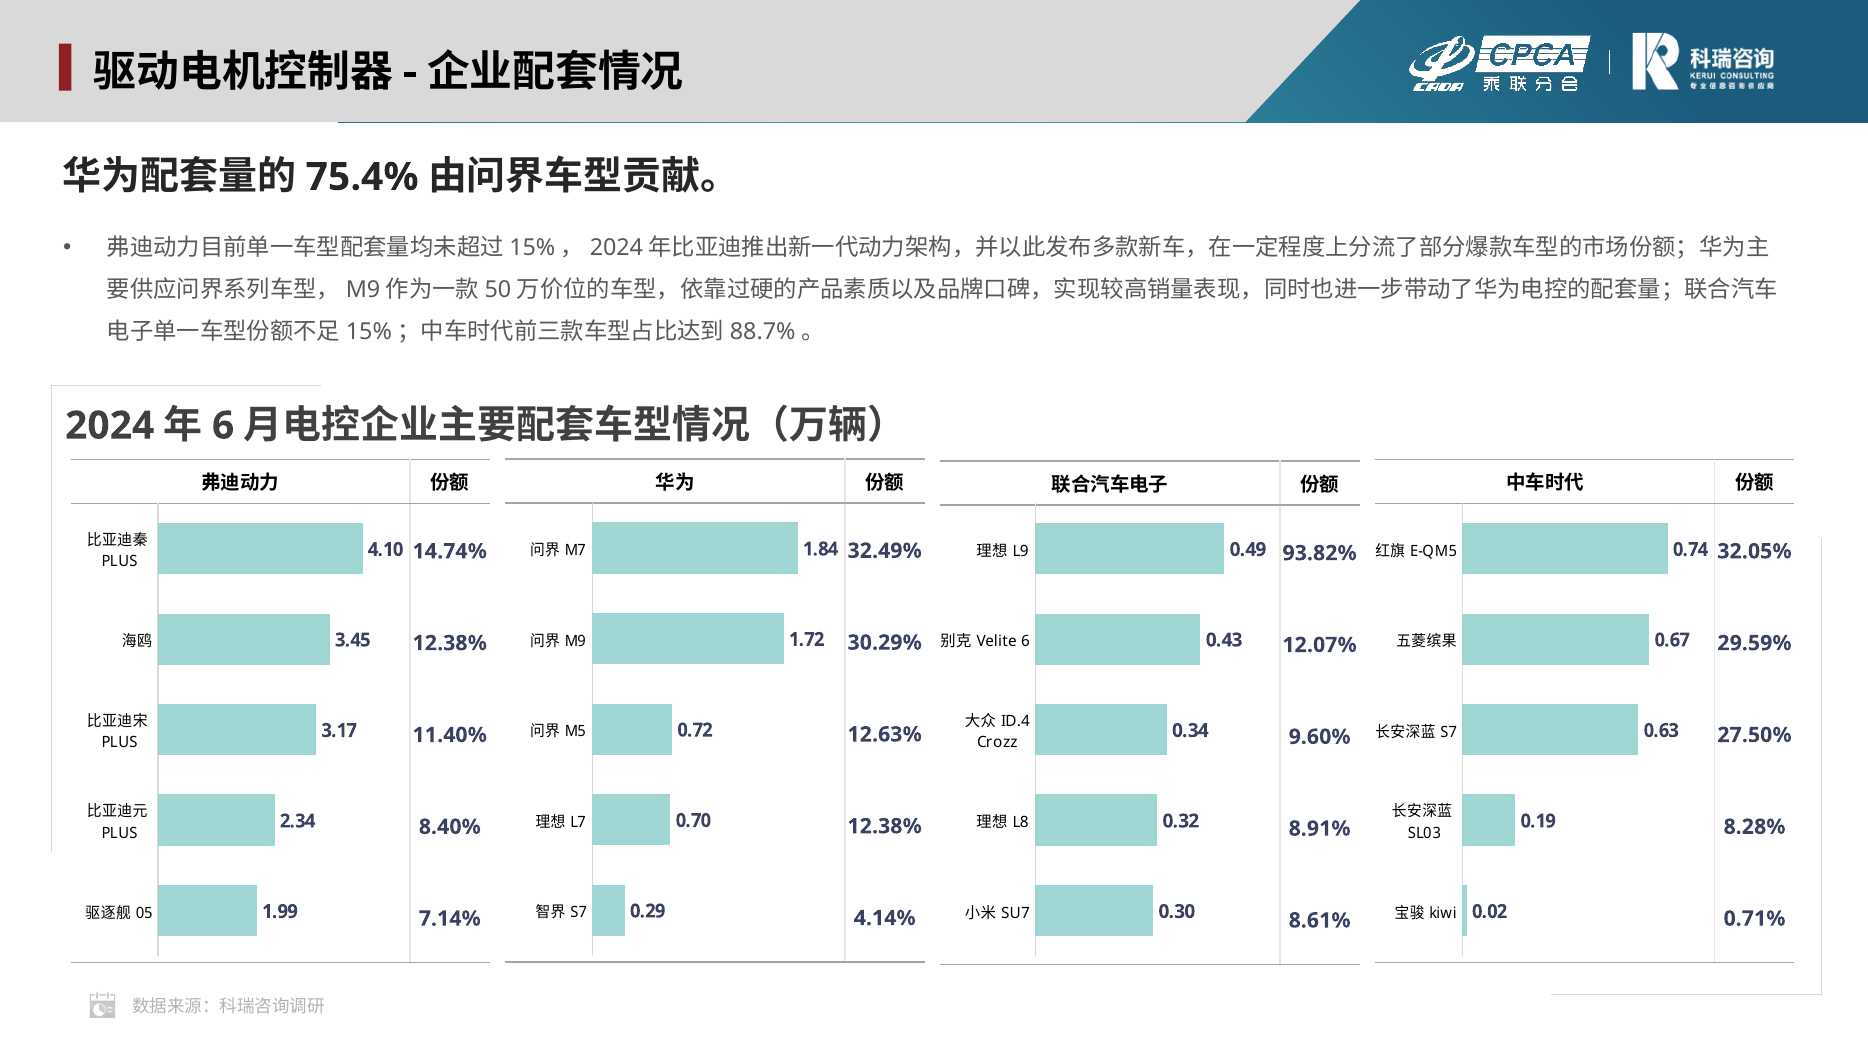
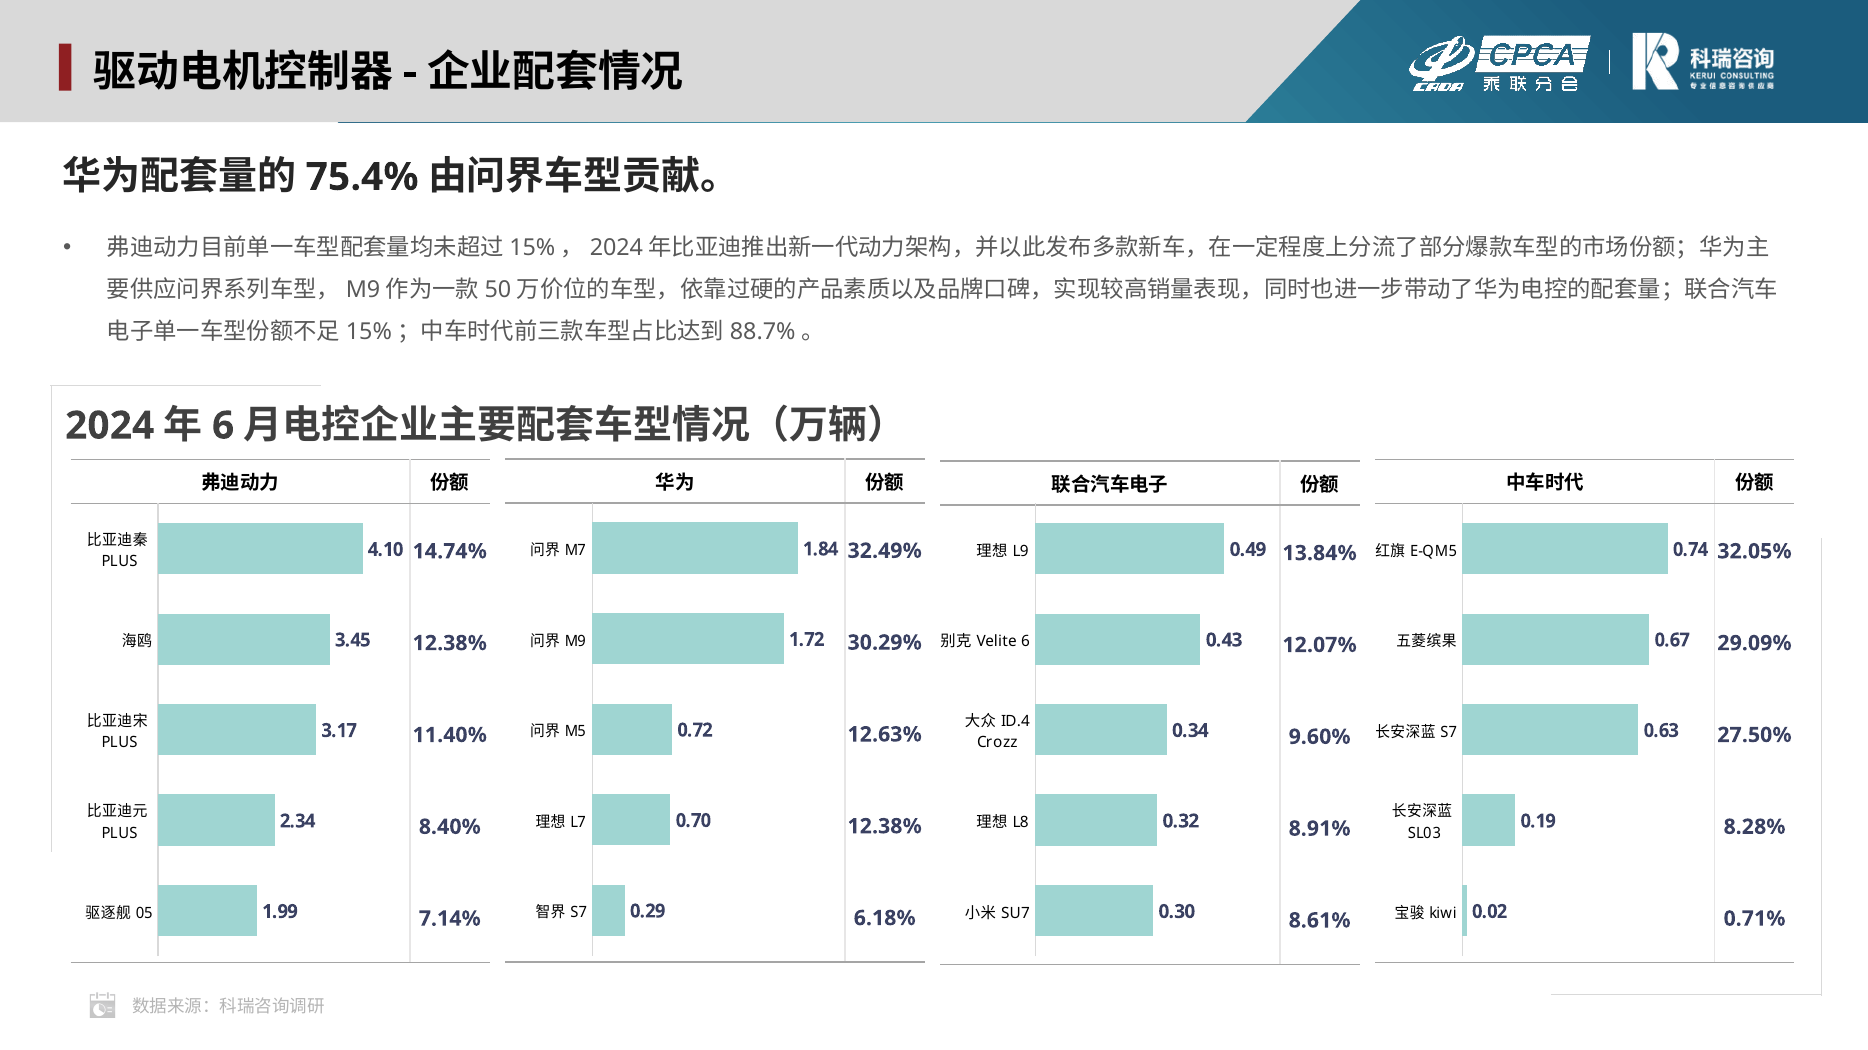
93.82%: 93.82% -> 13.84% (1320, 554)
29.59%: 29.59% -> 29.09% (1755, 644)
4.14%: 4.14% -> 6.18% (885, 919)
